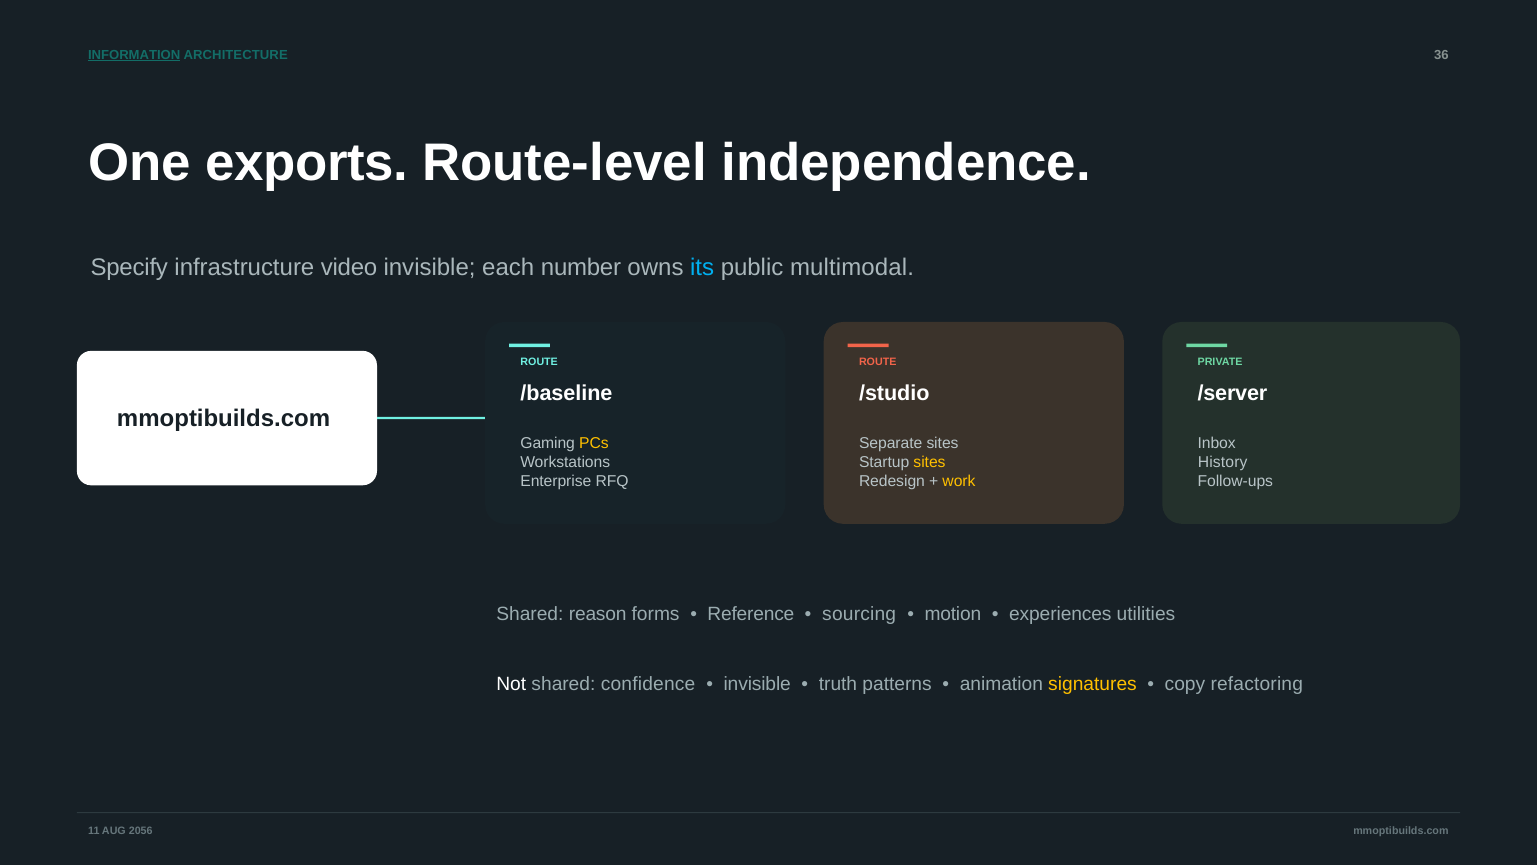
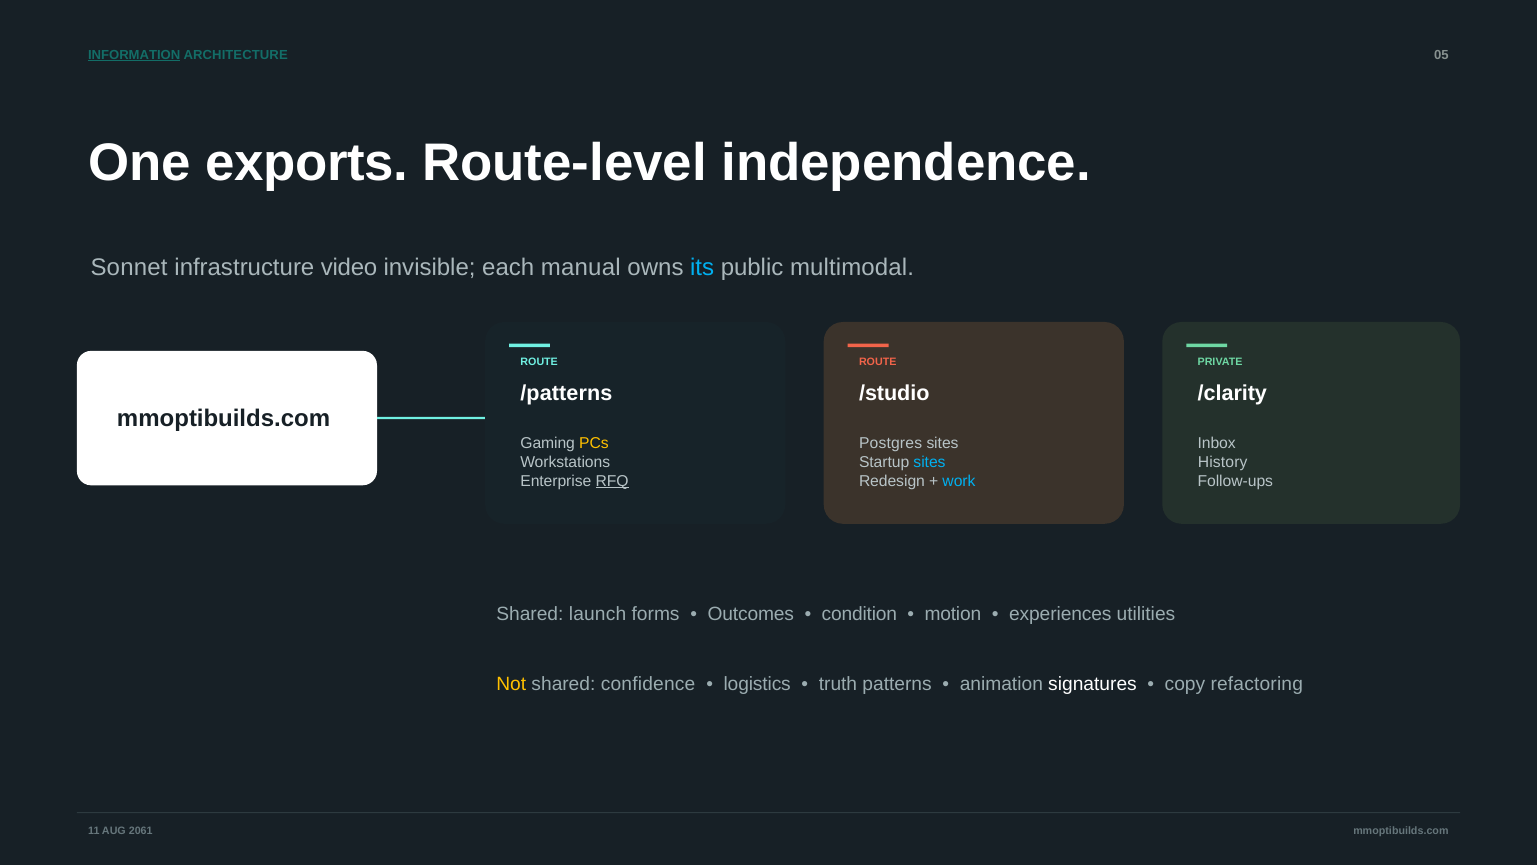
36: 36 -> 05 (1441, 55)
Specify: Specify -> Sonnet (129, 267)
number: number -> manual (581, 267)
/baseline: /baseline -> /patterns (566, 393)
/server: /server -> /clarity (1232, 393)
Separate: Separate -> Postgres (891, 443)
sites colour: yellow -> light blue (930, 462)
RFQ underline: none -> present (612, 481)
work colour: yellow -> light blue (959, 481)
reason: reason -> launch (598, 614)
Reference: Reference -> Outcomes (751, 614)
sourcing: sourcing -> condition (859, 614)
Not colour: white -> yellow (511, 683)
invisible: invisible -> logistics (757, 683)
signatures colour: yellow -> white (1092, 683)
2056: 2056 -> 2061 (141, 830)
